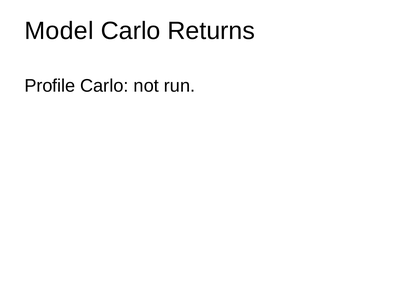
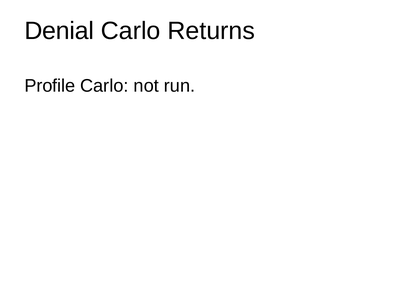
Model: Model -> Denial (59, 31)
